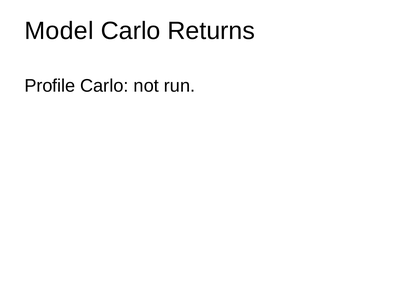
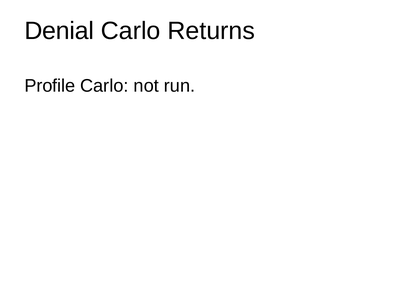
Model: Model -> Denial (59, 31)
